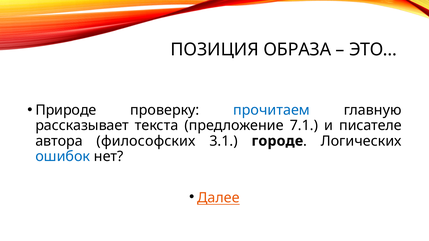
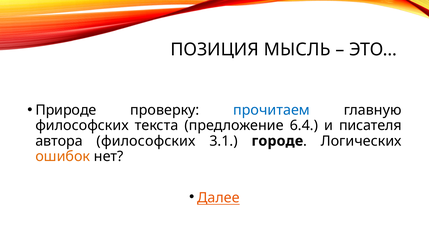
ОБРАЗА: ОБРАЗА -> МЫСЛЬ (297, 50)
рассказывает: рассказывает -> философских (82, 126)
7.1: 7.1 -> 6.4 (304, 126)
писателе: писателе -> писателя (370, 126)
ошибок colour: blue -> orange (63, 157)
